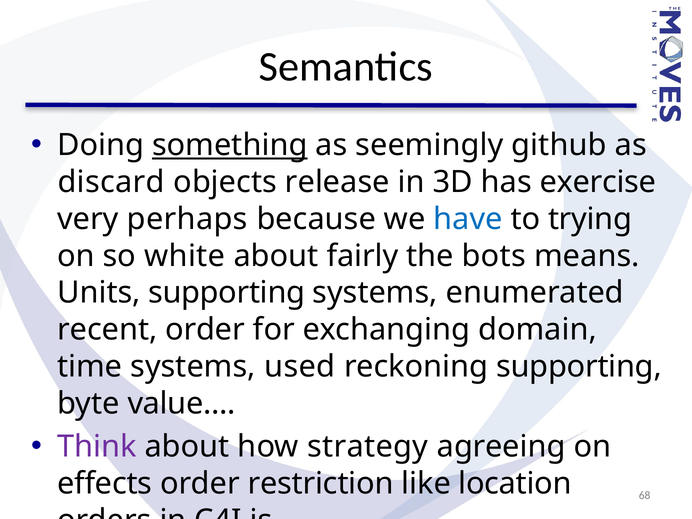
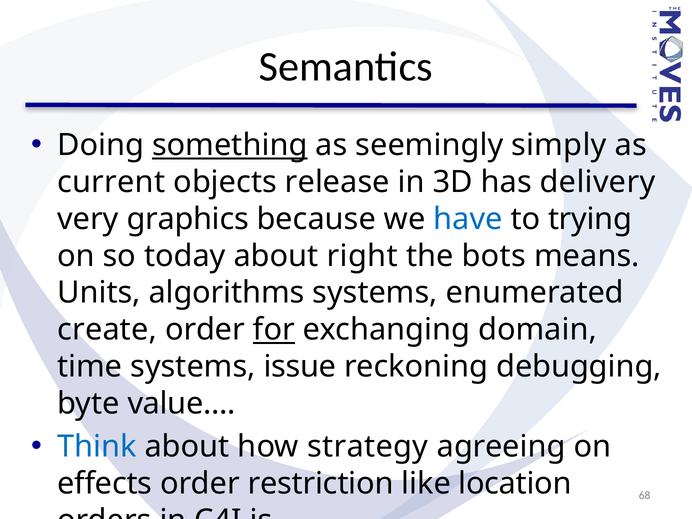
github: github -> simply (559, 145)
discard: discard -> current (111, 182)
exercise: exercise -> delivery (598, 182)
perhaps: perhaps -> graphics (188, 219)
white: white -> today (185, 256)
fairly: fairly -> right (362, 256)
Units supporting: supporting -> algorithms (227, 293)
recent: recent -> create (107, 330)
for underline: none -> present (274, 330)
used: used -> issue (300, 367)
reckoning supporting: supporting -> debugging (579, 367)
Think colour: purple -> blue (97, 447)
